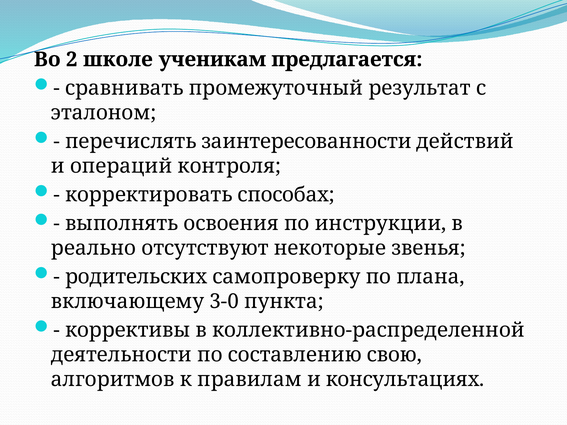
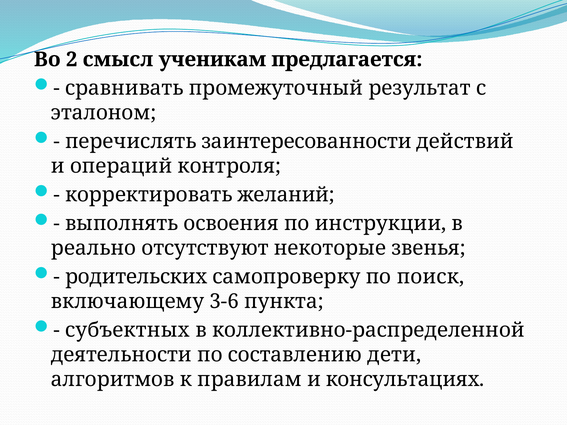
школе: школе -> смысл (118, 59)
способах: способах -> желаний (286, 195)
плана: плана -> поиск (430, 277)
3-0: 3-0 -> 3-6 (224, 302)
коррективы: коррективы -> субъектных (127, 330)
свою: свою -> дети (394, 355)
